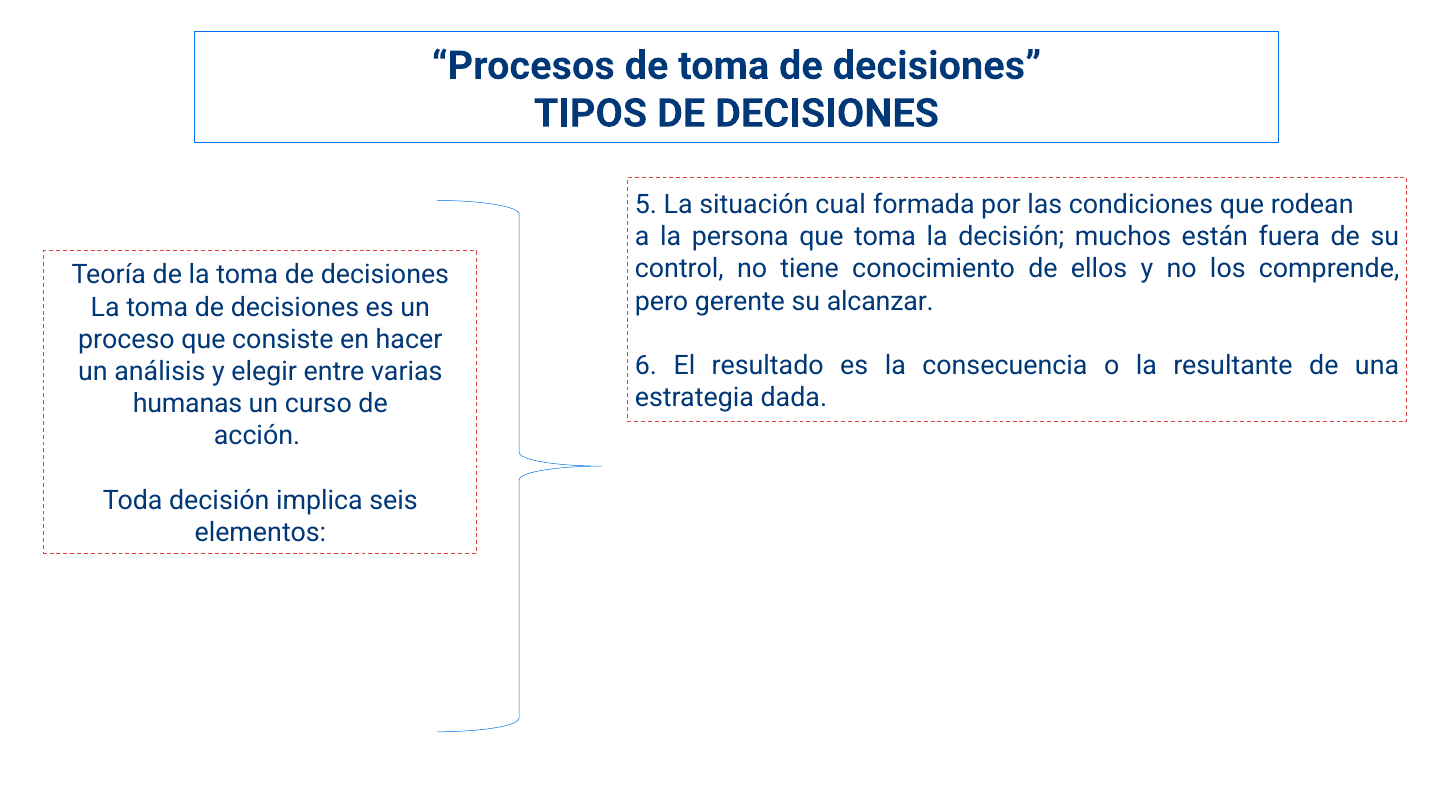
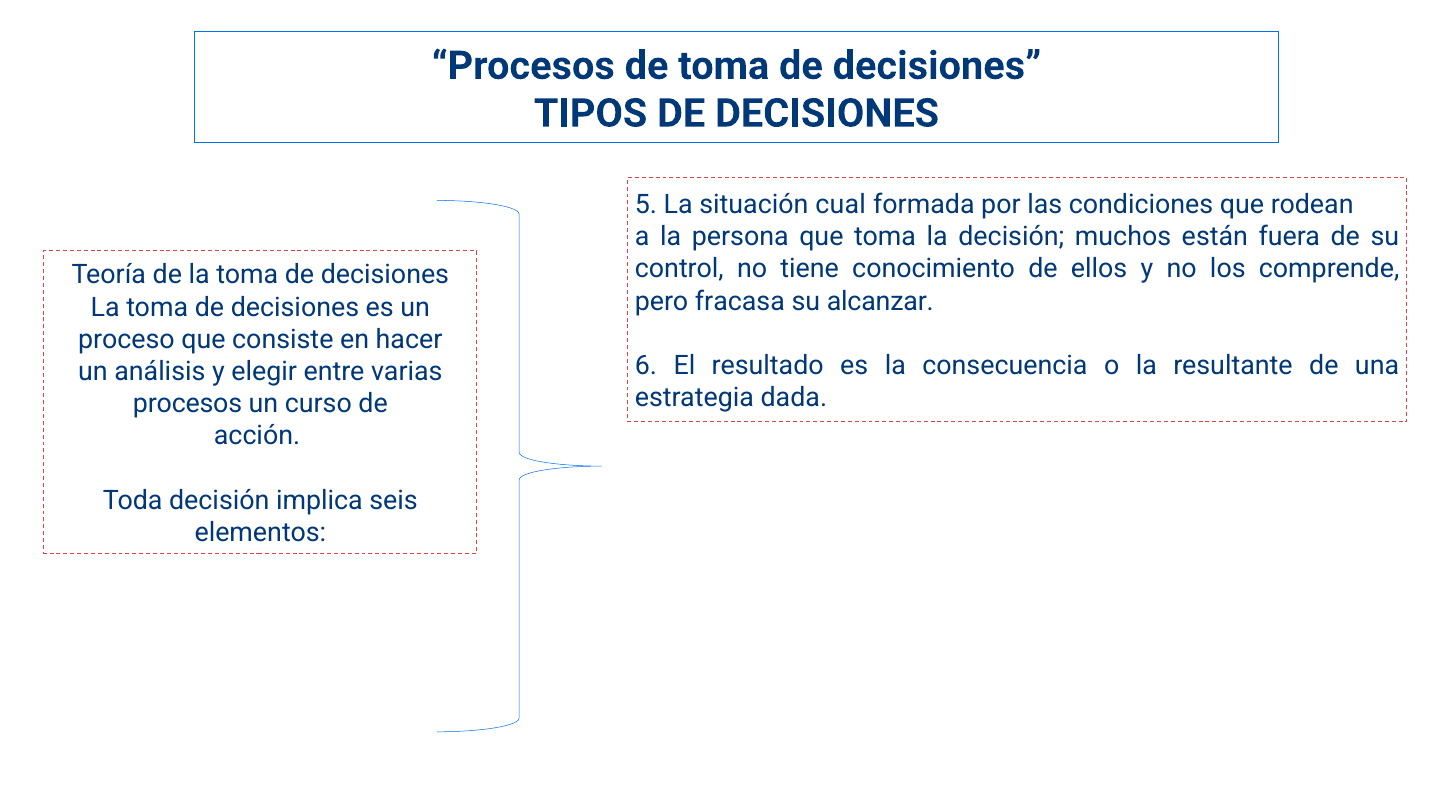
gerente: gerente -> fracasa (740, 301)
humanas: humanas -> procesos (188, 404)
